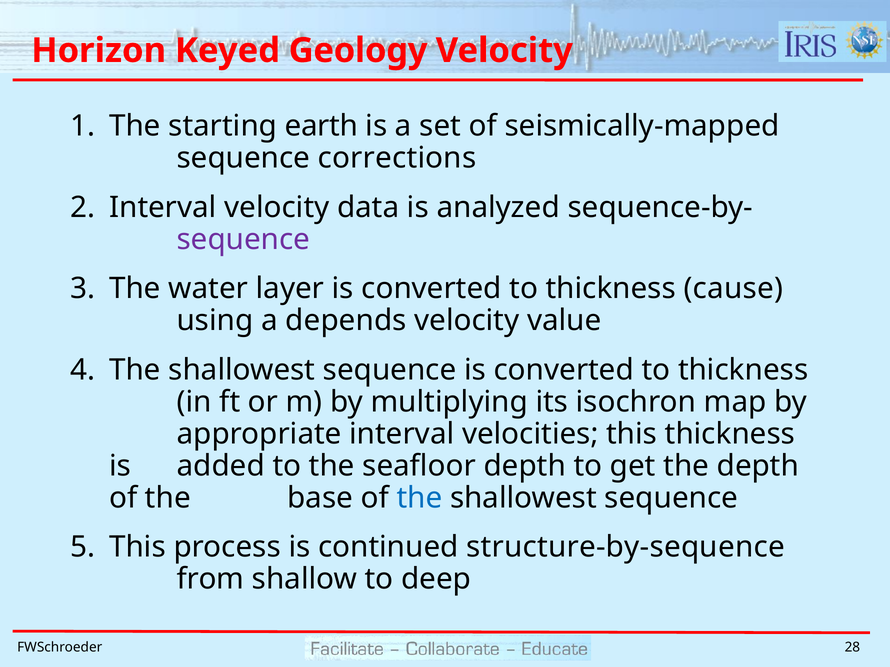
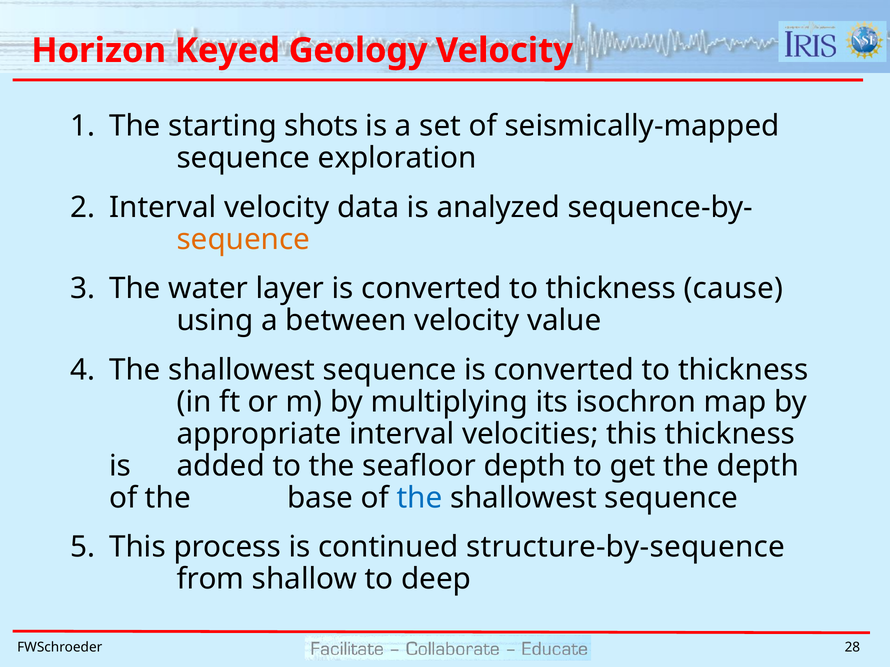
earth: earth -> shots (321, 126)
corrections: corrections -> exploration (397, 158)
sequence colour: purple -> orange (243, 239)
depends: depends -> between (346, 321)
